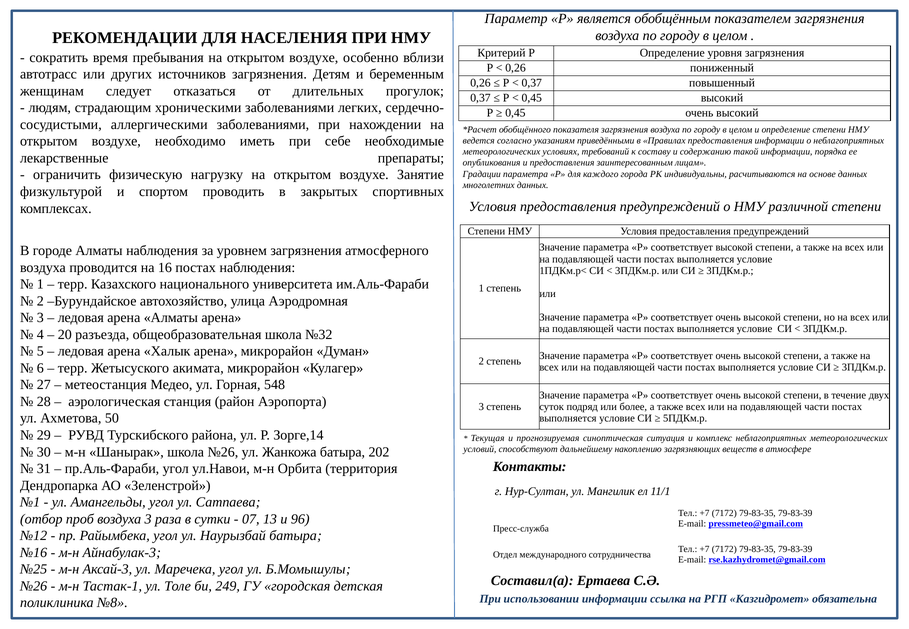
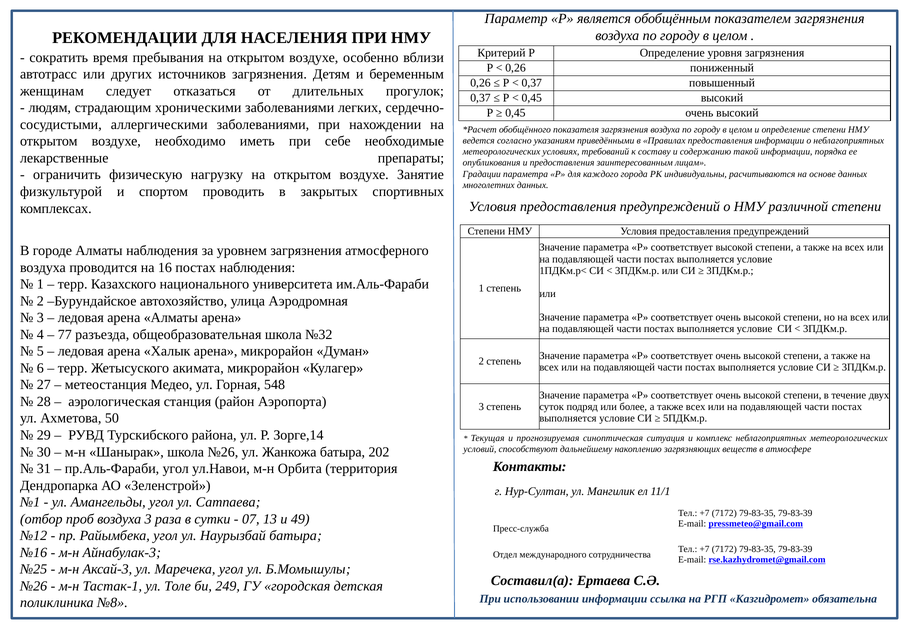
20: 20 -> 77 (65, 335)
96: 96 -> 49 (300, 519)
